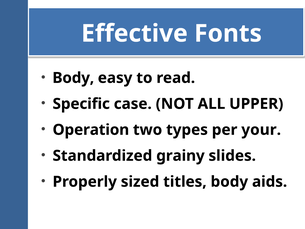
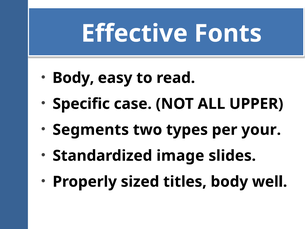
Operation: Operation -> Segments (91, 130)
grainy: grainy -> image (180, 156)
aids: aids -> well (270, 181)
